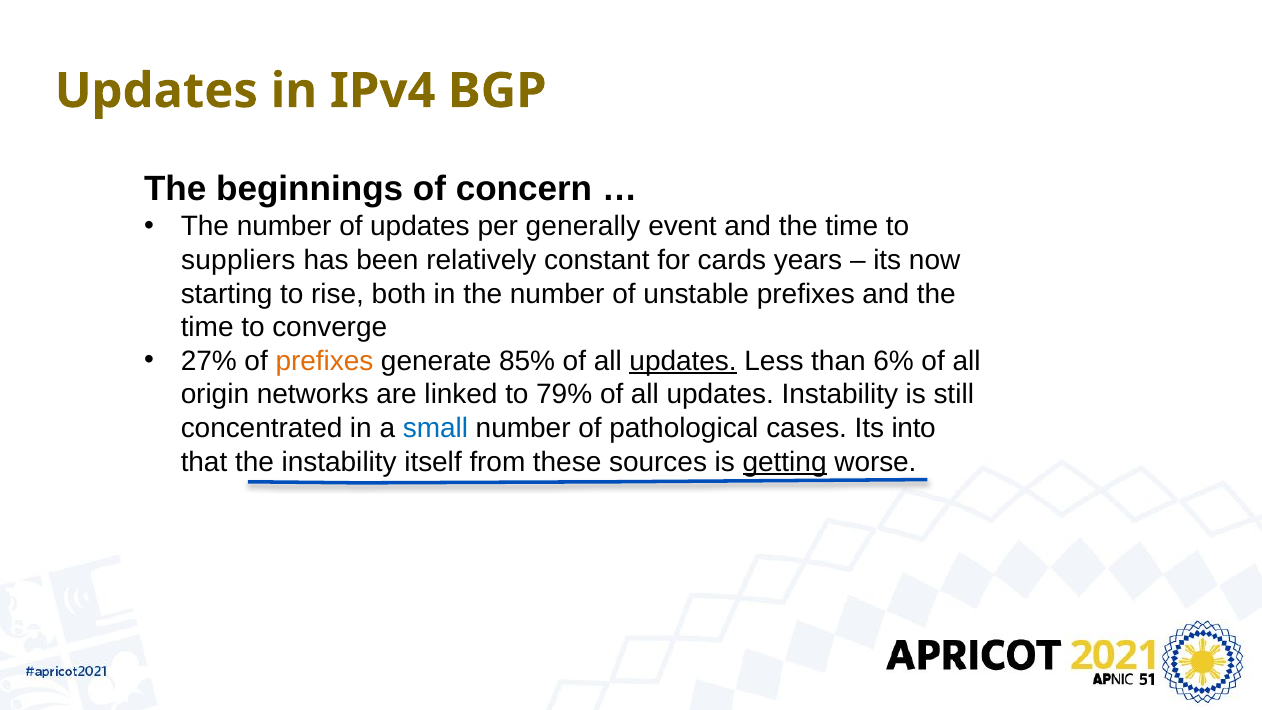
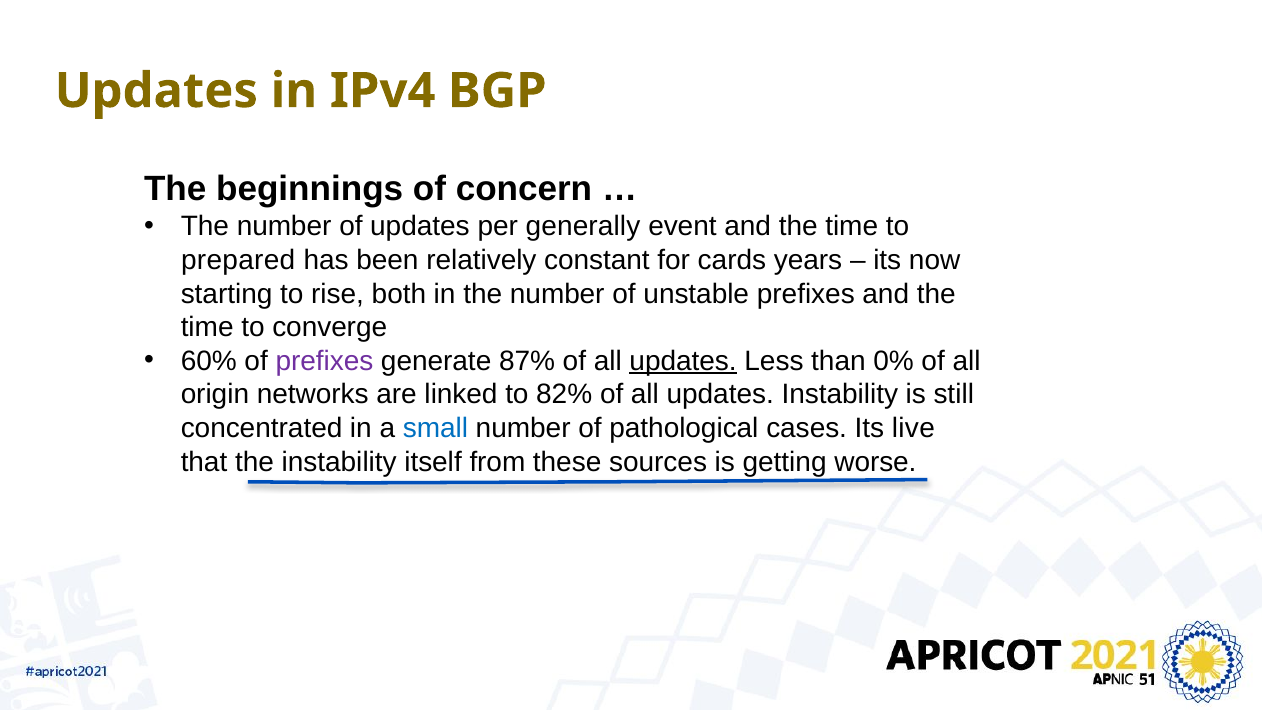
suppliers: suppliers -> prepared (238, 260)
27%: 27% -> 60% (209, 361)
prefixes colour: orange -> purple (324, 361)
85%: 85% -> 87% (527, 361)
6%: 6% -> 0% (894, 361)
79%: 79% -> 82% (564, 395)
into: into -> live (913, 428)
getting underline: present -> none (785, 462)
